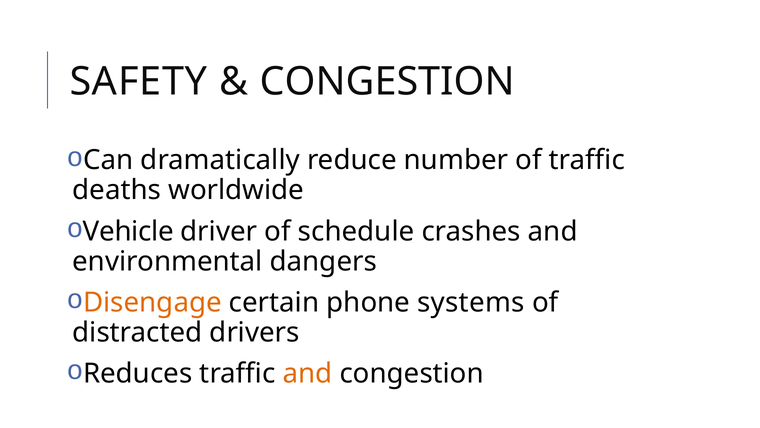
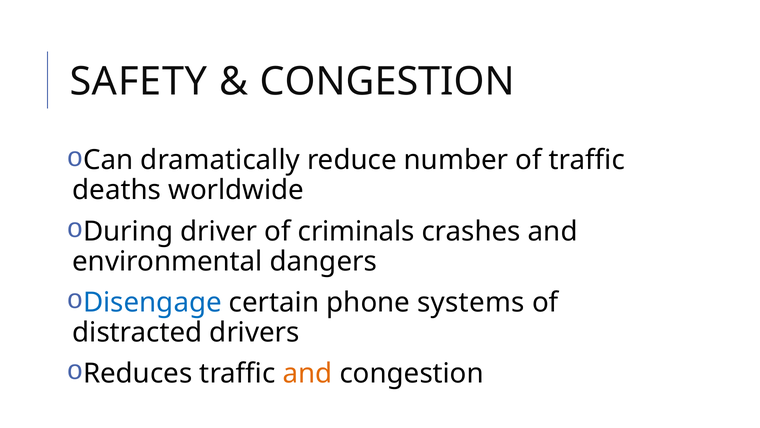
Vehicle: Vehicle -> During (128, 231)
schedule: schedule -> criminals (356, 231)
Disengage colour: orange -> blue (152, 302)
